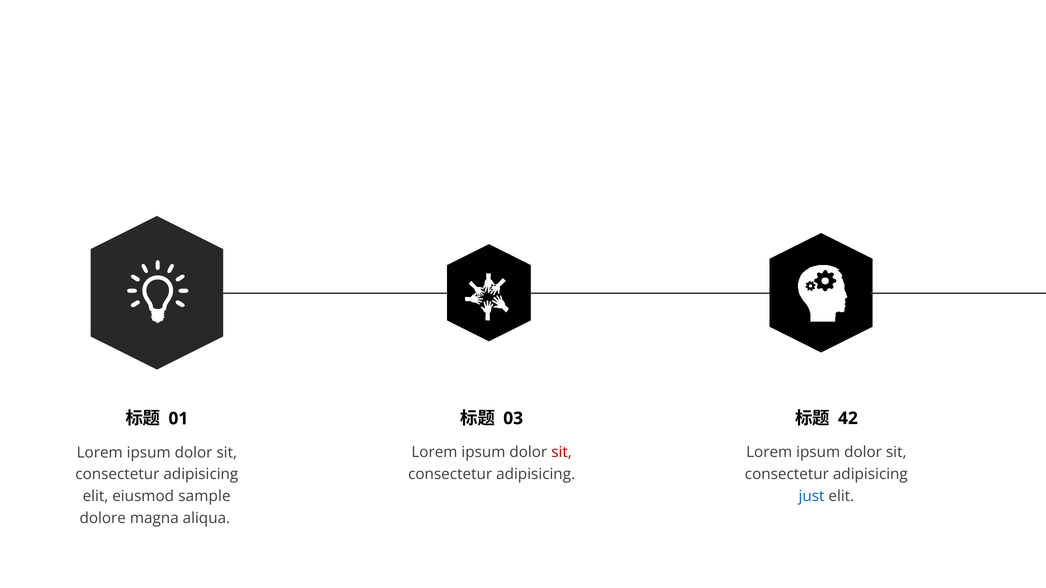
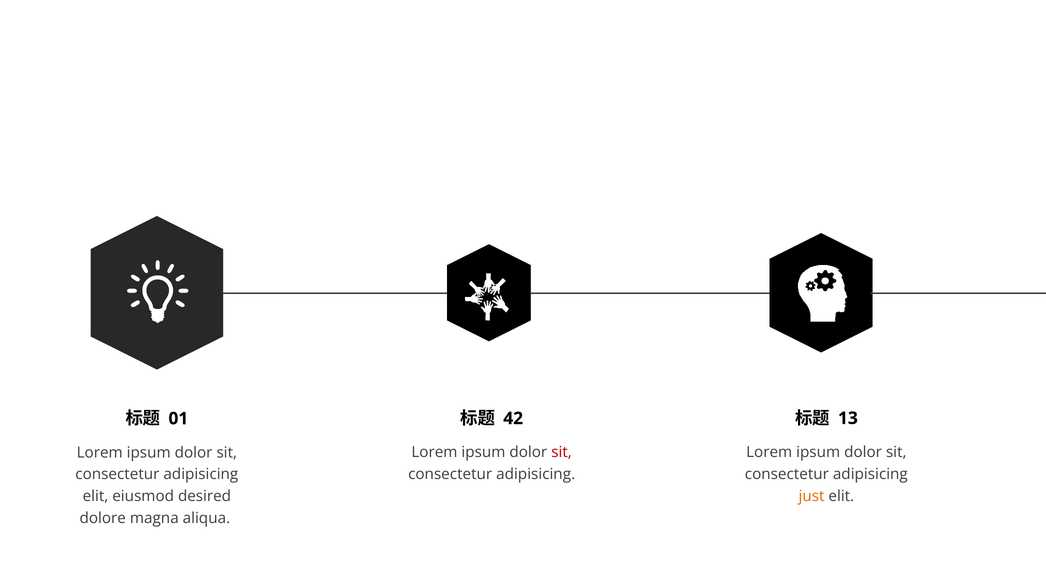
42: 42 -> 13 (848, 419)
03: 03 -> 42 (513, 419)
just colour: blue -> orange (812, 496)
sample: sample -> desired (205, 497)
